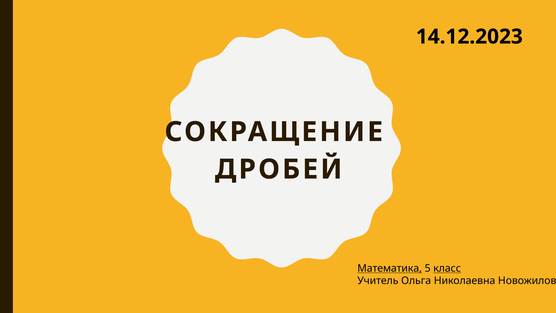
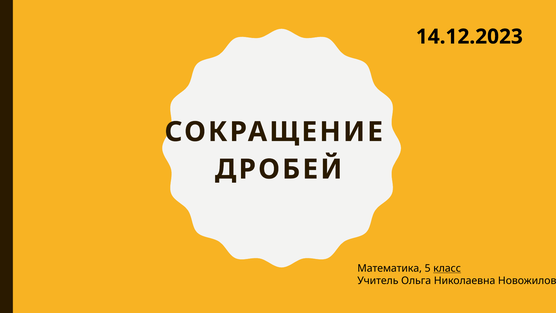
Математика underline: present -> none (390, 268)
